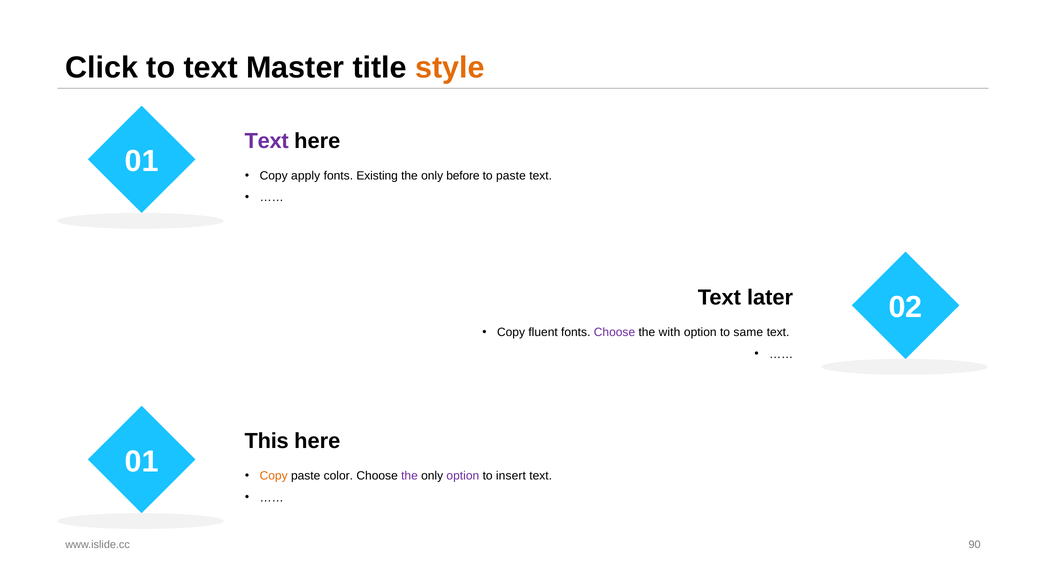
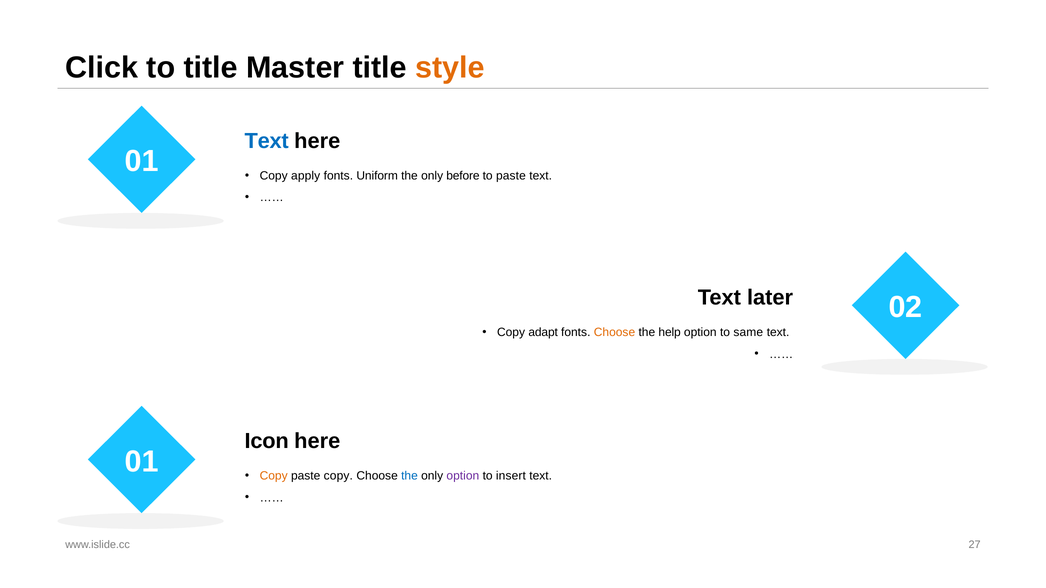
to text: text -> title (211, 68)
Text colour: purple -> blue (267, 141)
Existing: Existing -> Uniform (377, 176)
fluent: fluent -> adapt (543, 333)
Choose colour: purple -> orange (614, 333)
with: with -> help (670, 333)
This: This -> Icon (267, 442)
paste color: color -> copy (338, 476)
the colour: purple -> blue (409, 476)
90: 90 -> 27 (975, 545)
